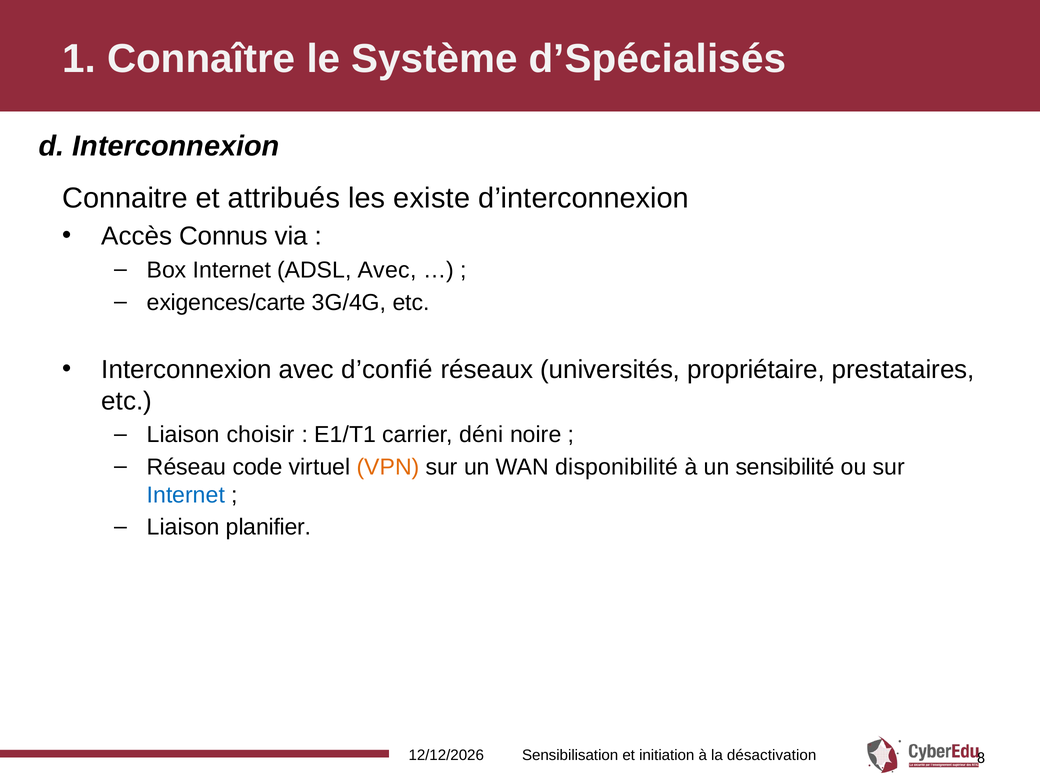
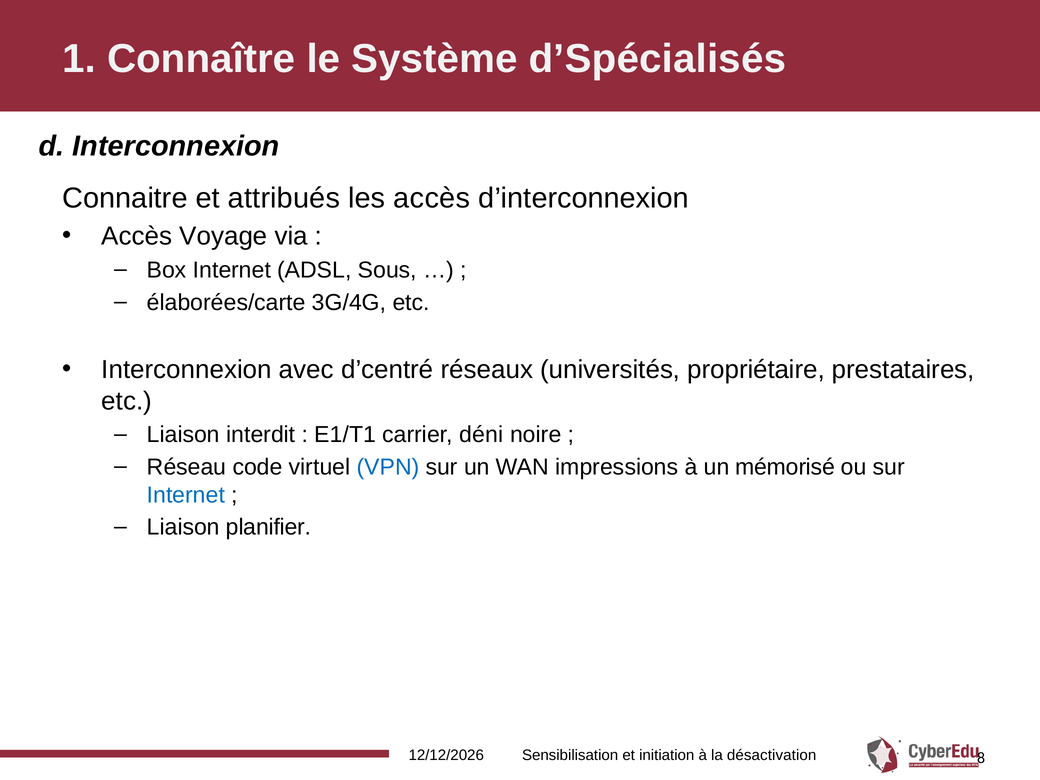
les existe: existe -> accès (432, 198)
Connus: Connus -> Voyage (223, 236)
ADSL Avec: Avec -> Sous (387, 270)
exigences/carte: exigences/carte -> élaborées/carte (226, 303)
d’confié: d’confié -> d’centré (387, 370)
choisir: choisir -> interdit (261, 435)
VPN colour: orange -> blue (388, 467)
disponibilité: disponibilité -> impressions (617, 467)
sensibilité: sensibilité -> mémorisé (785, 467)
